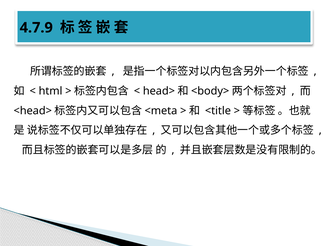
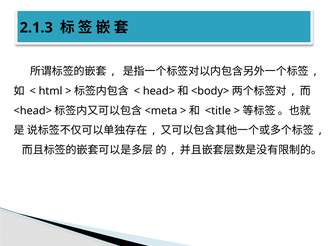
4.7.9: 4.7.9 -> 2.1.3 (36, 28)
